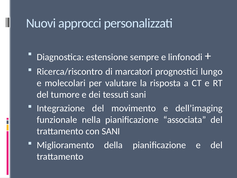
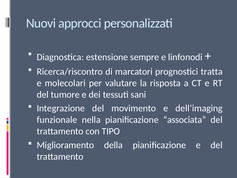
lungo: lungo -> tratta (212, 71)
con SANI: SANI -> TIPO (111, 131)
